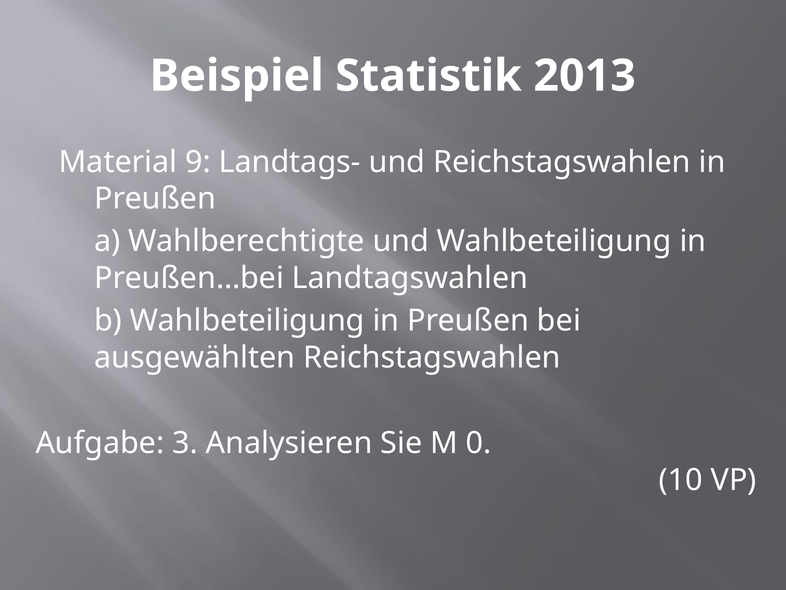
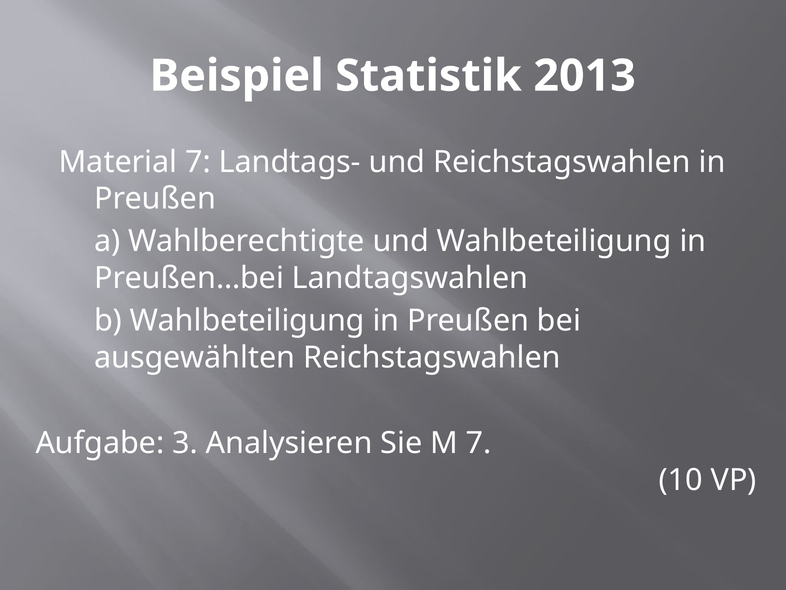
Material 9: 9 -> 7 (198, 162)
M 0: 0 -> 7 (479, 443)
